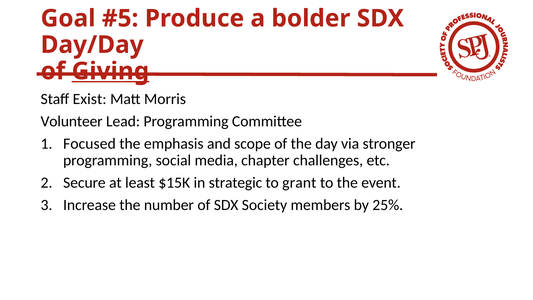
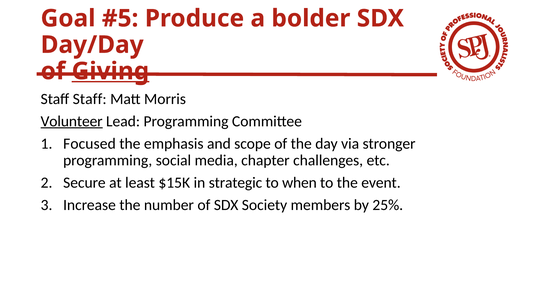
Staff Exist: Exist -> Staff (90, 99)
Volunteer underline: none -> present (72, 121)
grant: grant -> when (299, 183)
